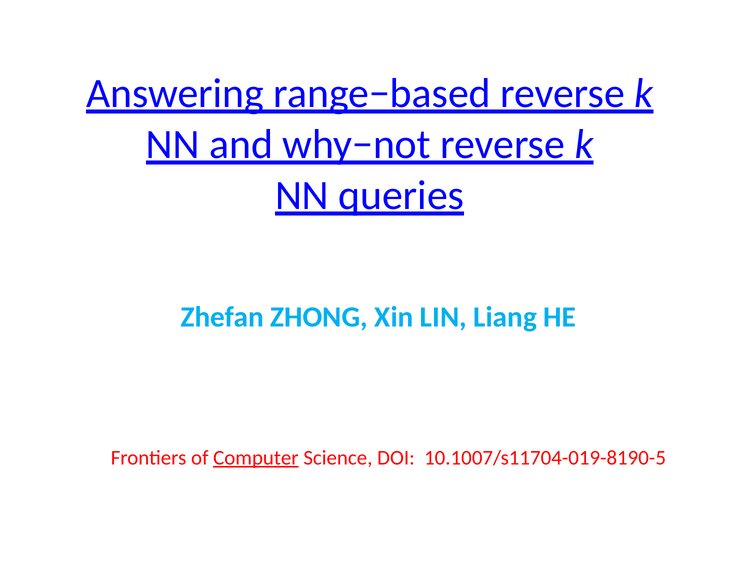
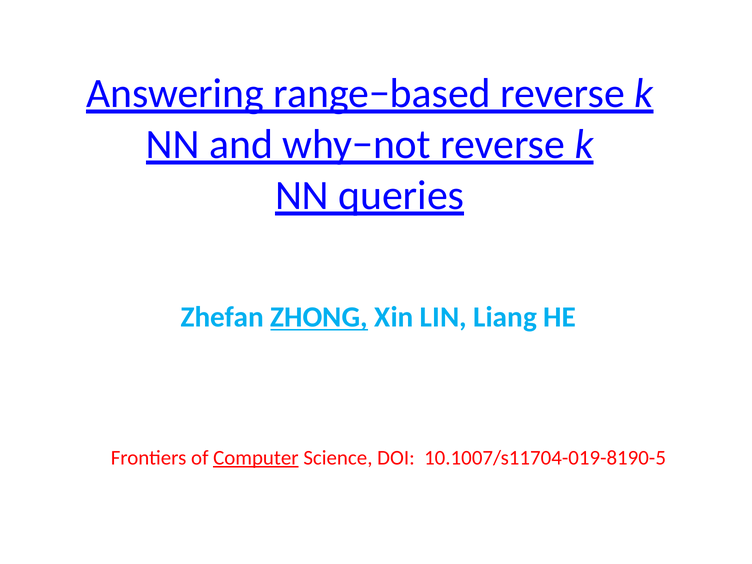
ZHONG underline: none -> present (319, 317)
